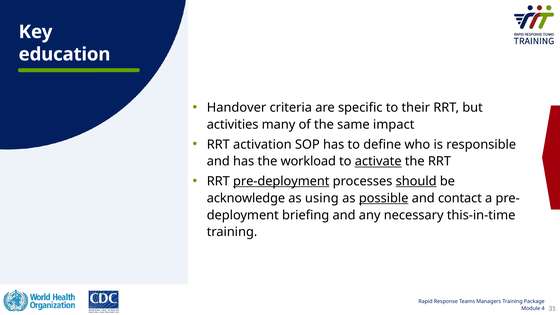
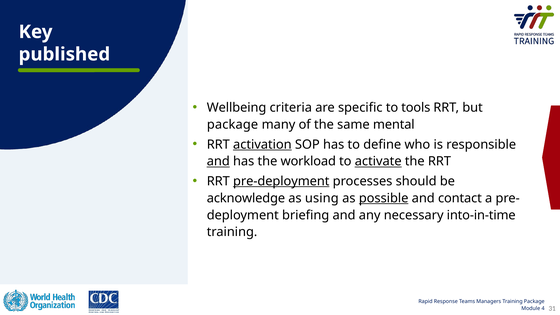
education: education -> published (64, 54)
Handover: Handover -> Wellbeing (237, 108)
their: their -> tools (416, 108)
activities: activities -> package (233, 125)
impact: impact -> mental (394, 125)
activation underline: none -> present (262, 144)
and underline: none -> present (218, 161)
should underline: present -> none (416, 181)
this-in-time: this-in-time -> into-in-time (481, 215)
